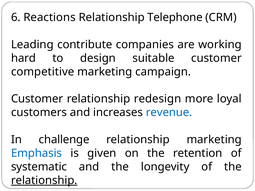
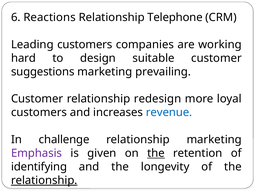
Leading contribute: contribute -> customers (85, 45)
competitive: competitive -> suggestions (43, 72)
campaign: campaign -> prevailing (163, 72)
Emphasis colour: blue -> purple (37, 153)
the underline: none -> present (156, 153)
systematic: systematic -> identifying (39, 167)
